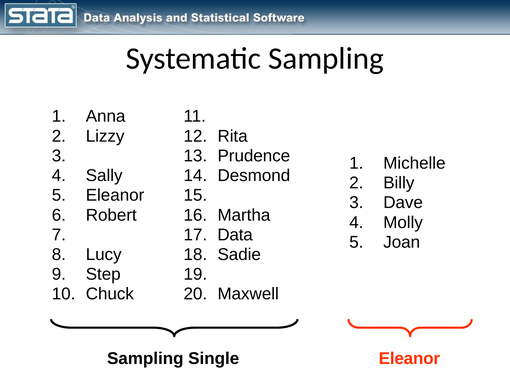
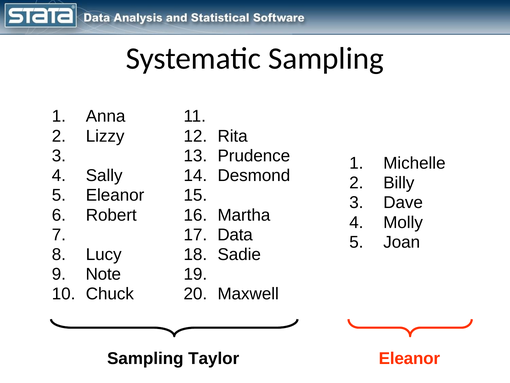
Step: Step -> Note (103, 274)
Single: Single -> Taylor (214, 358)
